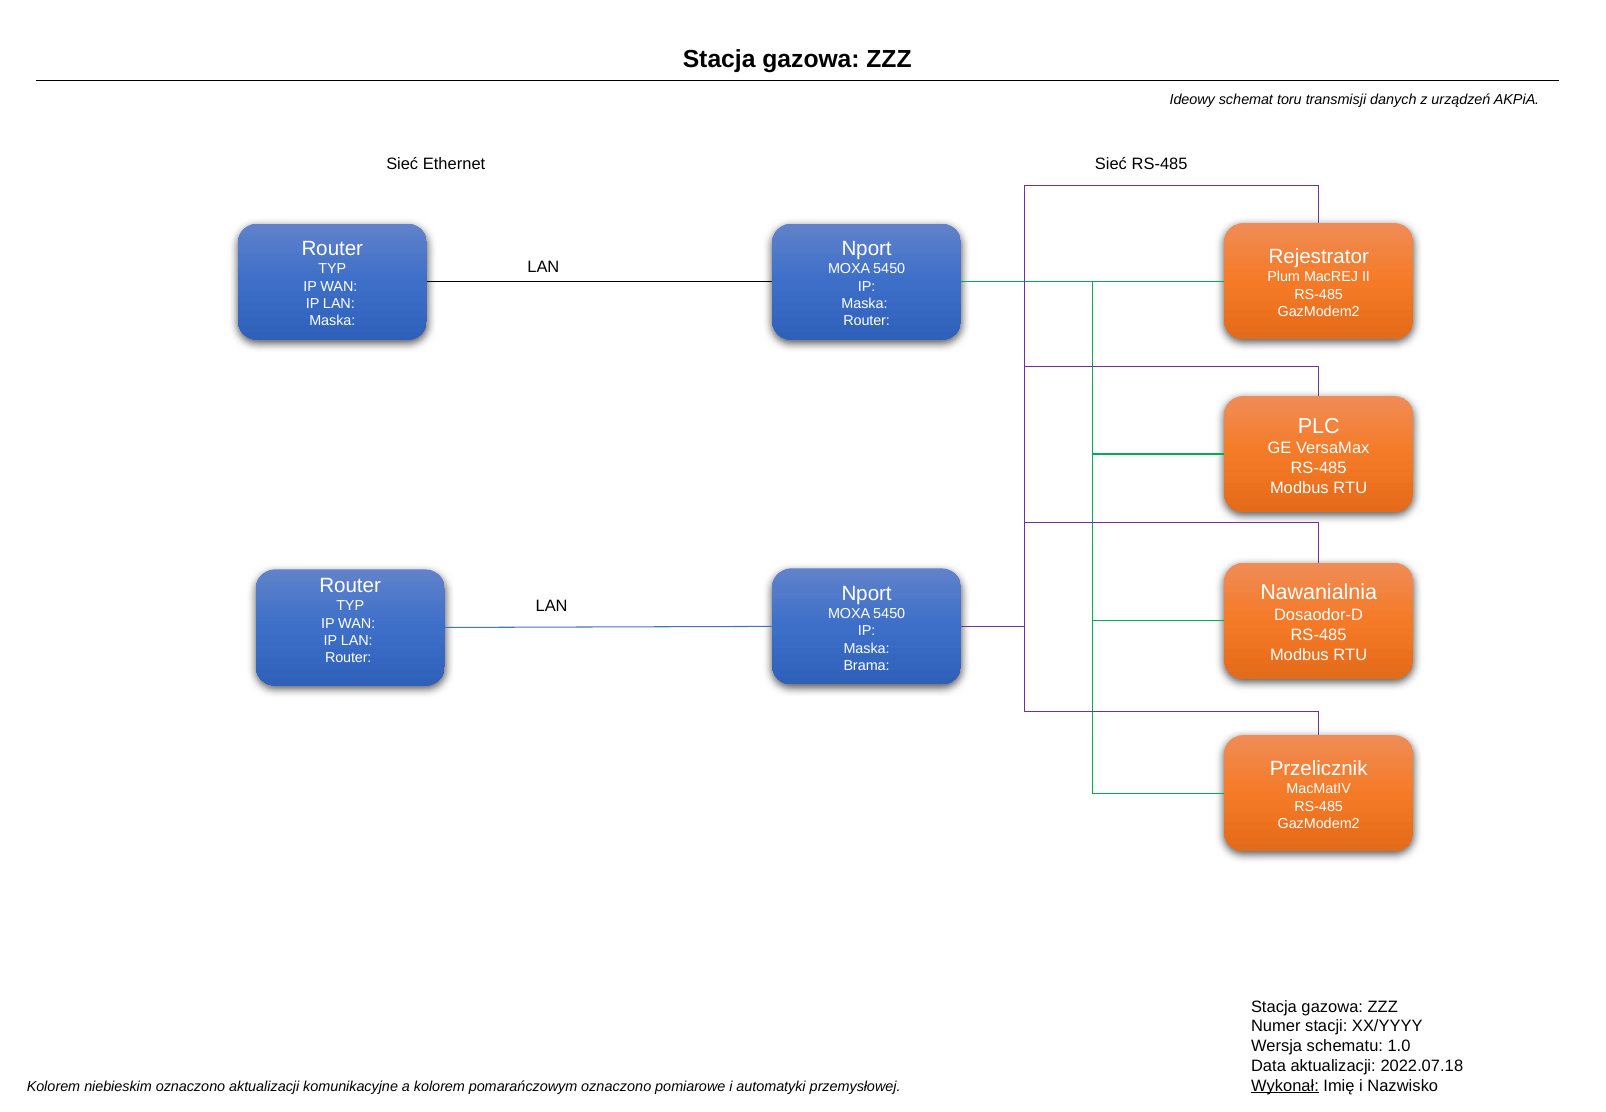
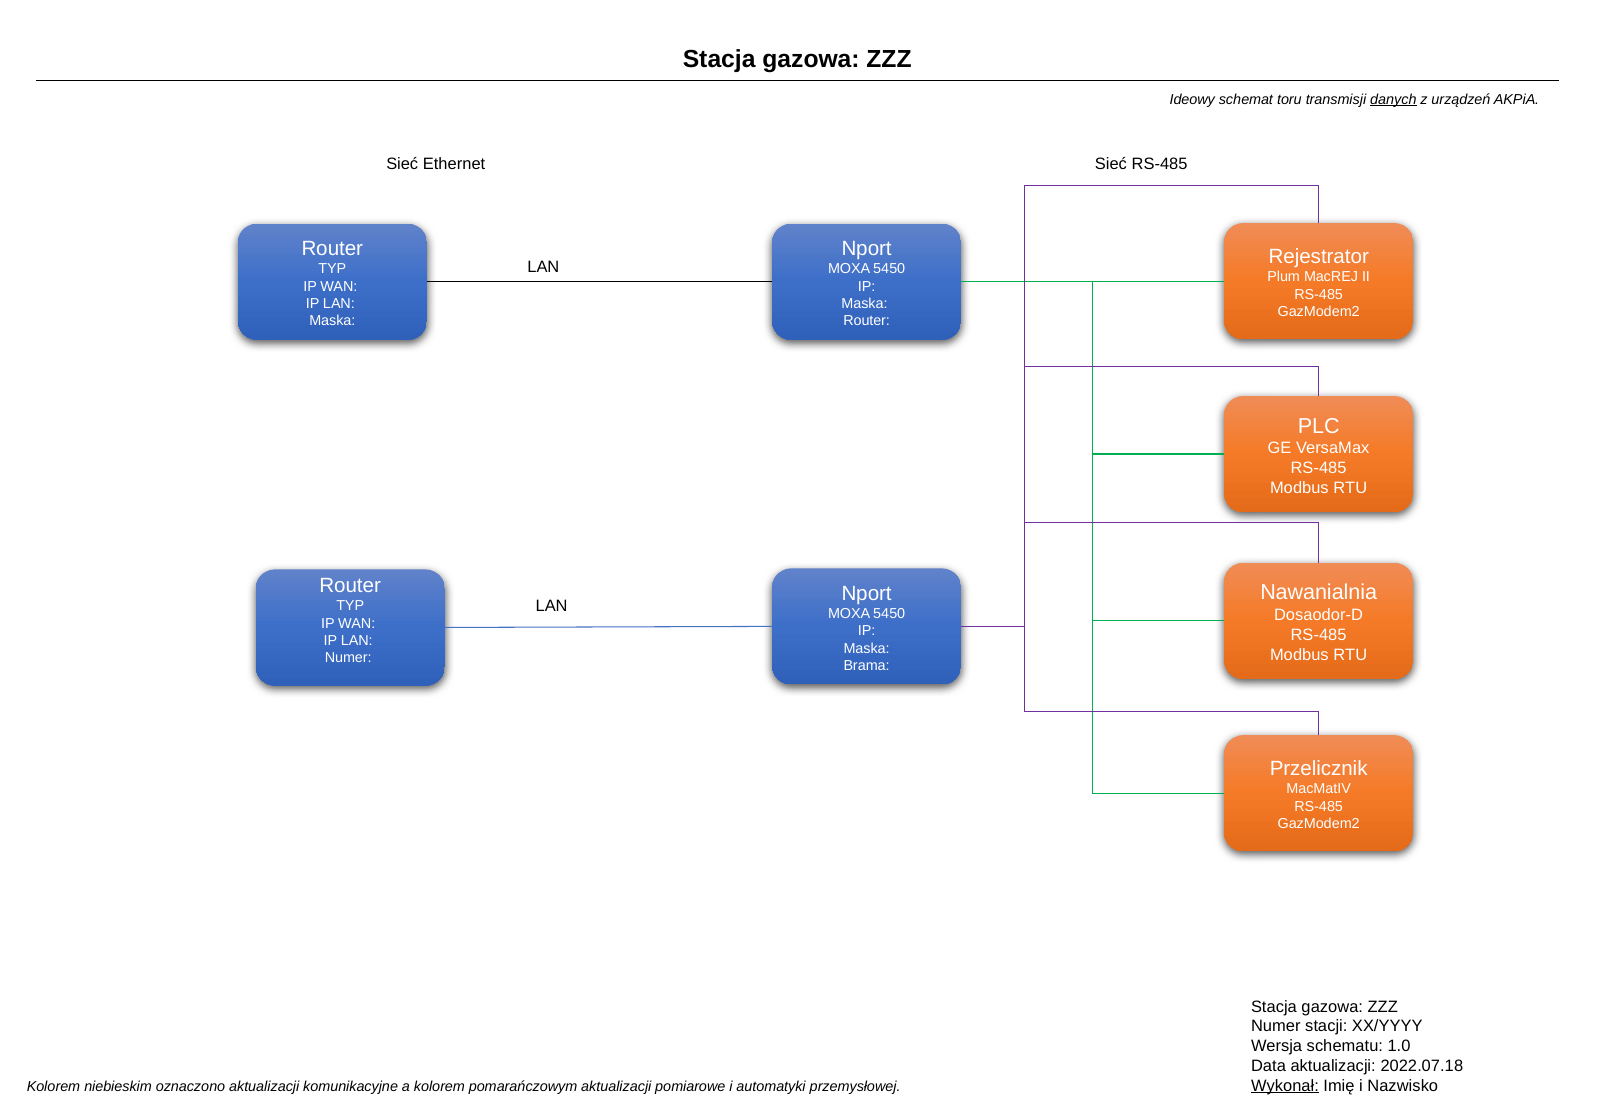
danych underline: none -> present (1393, 100)
Router: Router -> Numer (348, 658)
pomarańczowym oznaczono: oznaczono -> aktualizacji (616, 1087)
